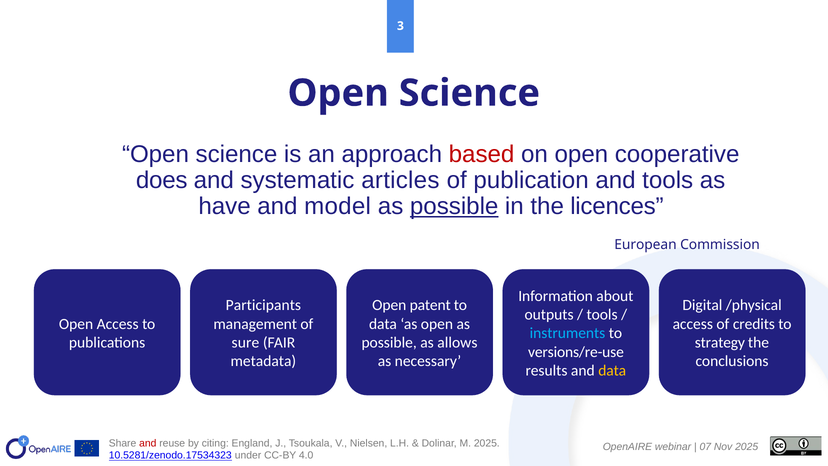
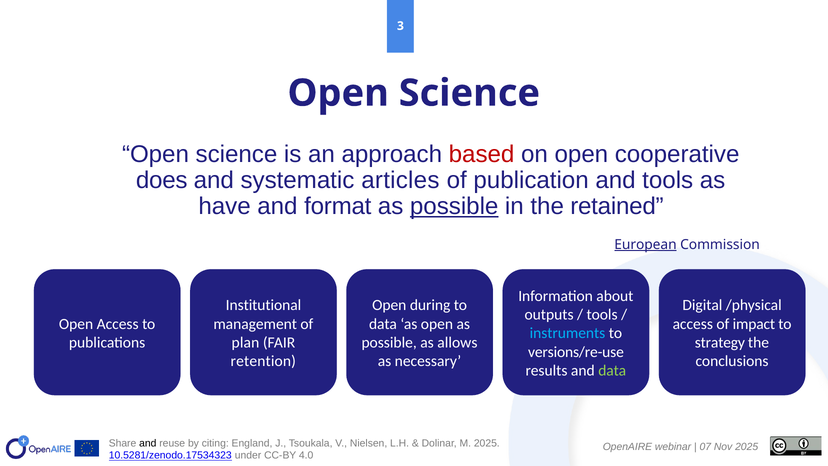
model: model -> format (338, 206)
licences: licences -> retained (617, 206)
European underline: none -> present (645, 245)
Participants: Participants -> Institutional (263, 305)
patent: patent -> during (430, 305)
credits: credits -> impact (754, 324)
sure: sure -> plan (245, 342)
metadata: metadata -> retention (263, 361)
data colour: yellow -> light green (612, 370)
and colour: red -> black (148, 443)
